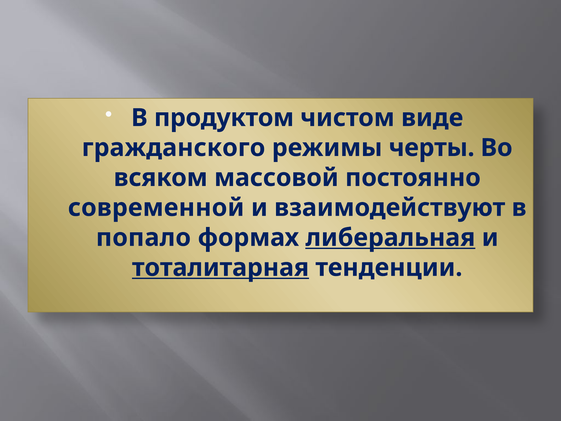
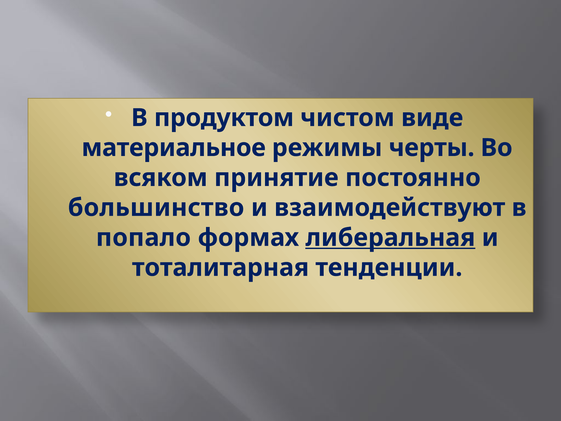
гражданского: гражданского -> материальное (174, 148)
массовой: массовой -> принятие (276, 178)
современной: современной -> большинство (156, 208)
тоталитарная underline: present -> none (220, 267)
